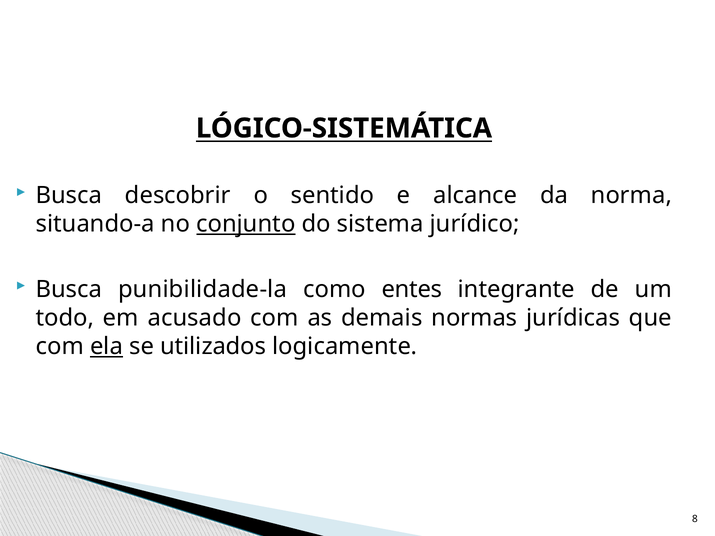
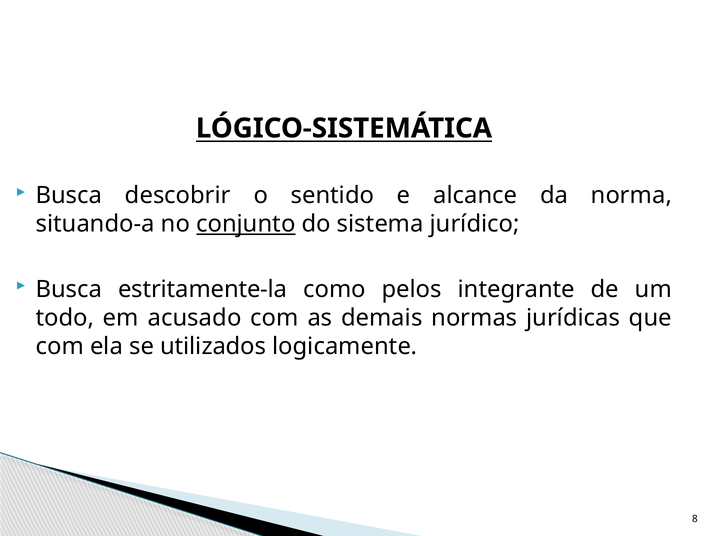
punibilidade‑la: punibilidade‑la -> estritamente‑la (203, 289)
entes: entes -> pelos (412, 289)
ela underline: present -> none (107, 347)
